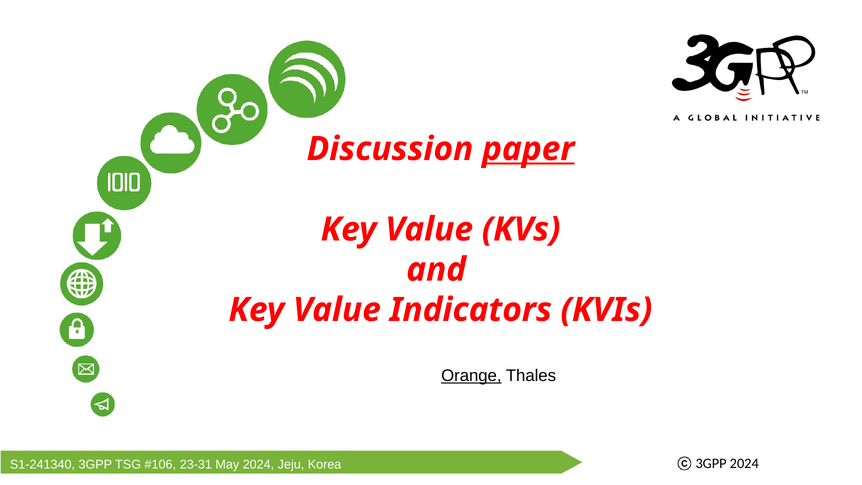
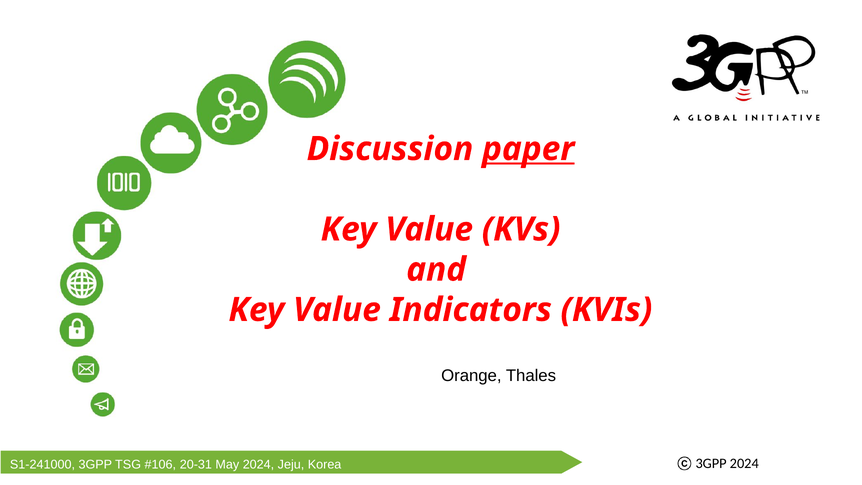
Orange underline: present -> none (471, 376)
S1-241340: S1-241340 -> S1-241000 (42, 464)
23-31: 23-31 -> 20-31 (196, 464)
